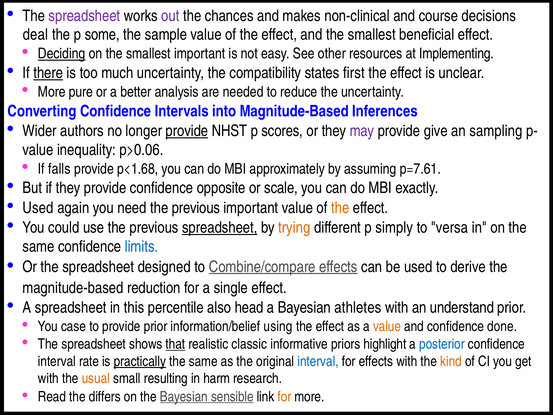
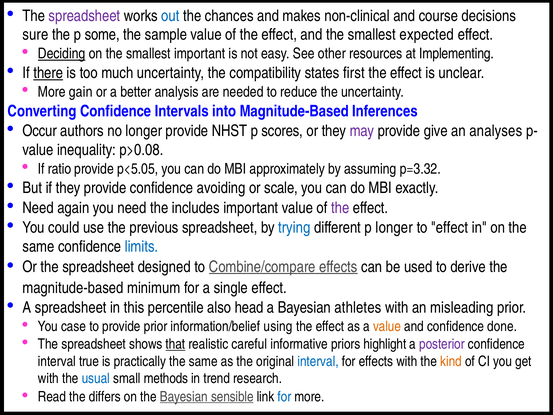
out colour: purple -> blue (170, 16)
deal: deal -> sure (35, 35)
beneficial: beneficial -> expected (427, 35)
pure: pure -> gain (81, 92)
Wider: Wider -> Occur (40, 131)
provide underline: present -> none (187, 131)
sampling: sampling -> analyses (496, 131)
p>0.06: p>0.06 -> p>0.08 (141, 150)
falls: falls -> ratio (60, 169)
p<1.68: p<1.68 -> p<5.05 (138, 169)
p=7.61: p=7.61 -> p=3.32 (420, 169)
opposite: opposite -> avoiding (221, 188)
Used: Used -> Need (38, 208)
need the previous: previous -> includes (196, 208)
the colour: orange -> purple (340, 208)
spreadsheet underline: present -> none (220, 227)
trying colour: orange -> blue (294, 227)
p simply: simply -> longer (394, 227)
to versa: versa -> effect (450, 227)
reduction: reduction -> minimum (154, 288)
understand: understand -> misleading (462, 307)
classic: classic -> careful (249, 344)
posterior colour: blue -> purple (442, 344)
rate: rate -> true (89, 361)
practically underline: present -> none (140, 361)
usual colour: orange -> blue (96, 378)
resulting: resulting -> methods (166, 378)
harm: harm -> trend (217, 378)
for colour: orange -> blue (284, 397)
